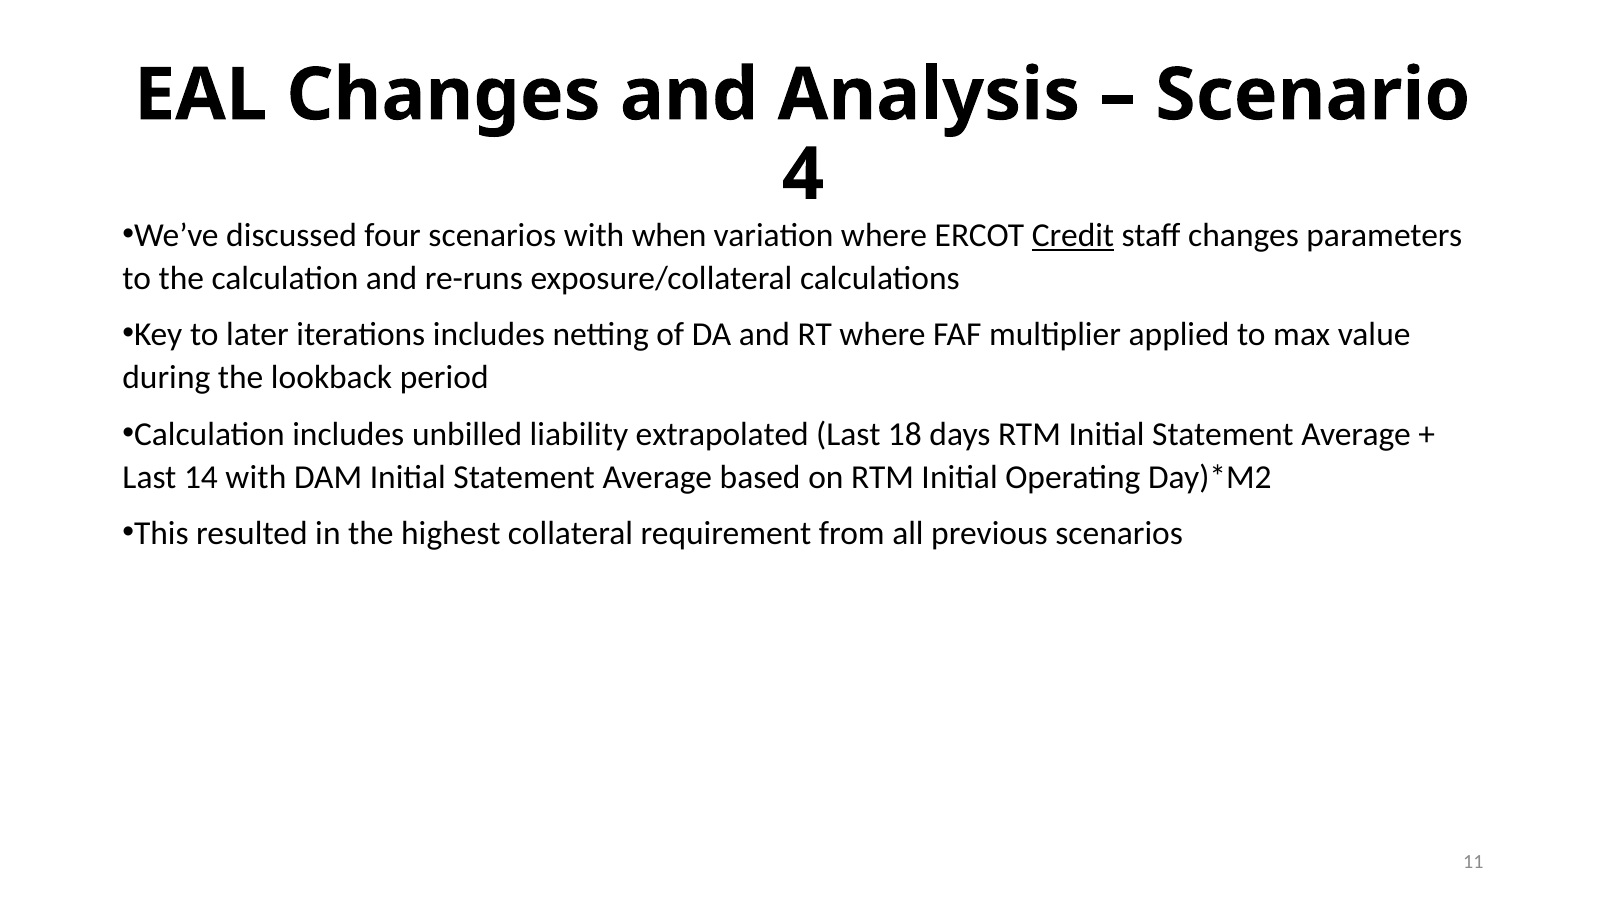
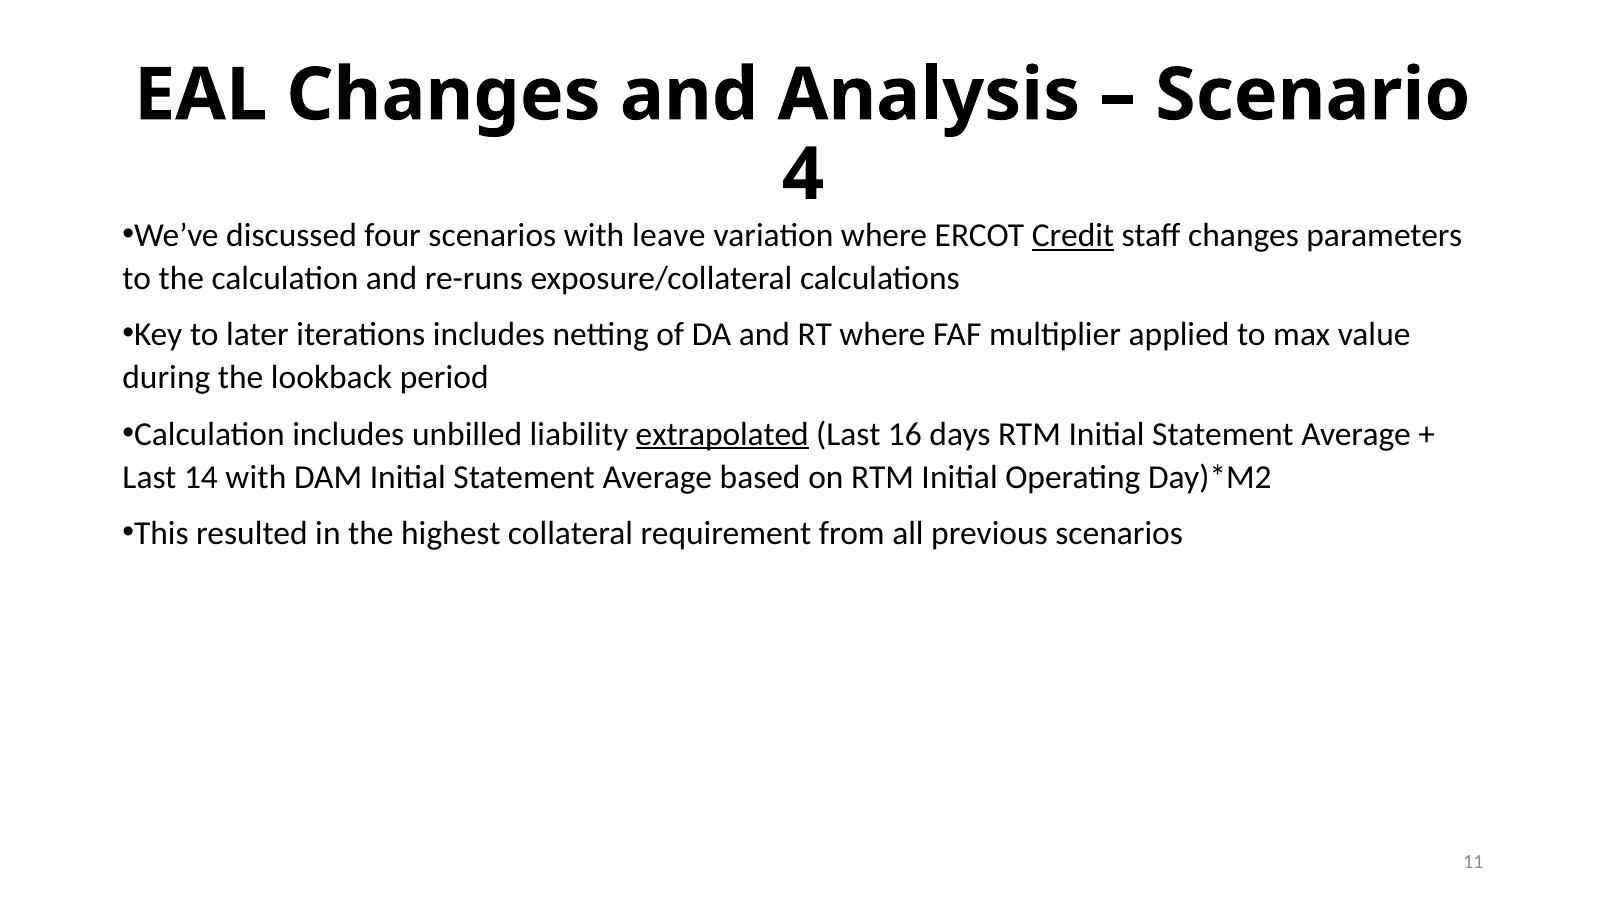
when: when -> leave (669, 236)
extrapolated underline: none -> present (722, 434)
18: 18 -> 16 (905, 434)
